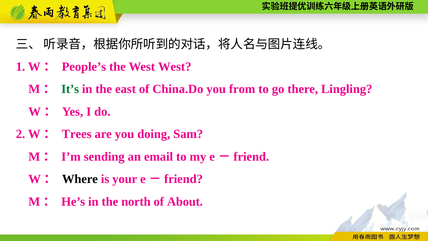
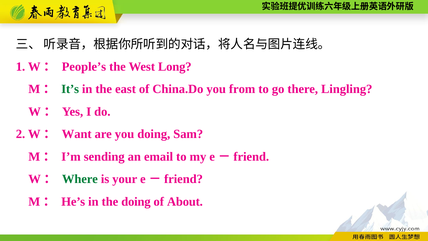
West West: West -> Long (175, 66)
Trees: Trees -> Want (77, 134)
Where colour: black -> green (80, 179)
the north: north -> doing (136, 201)
